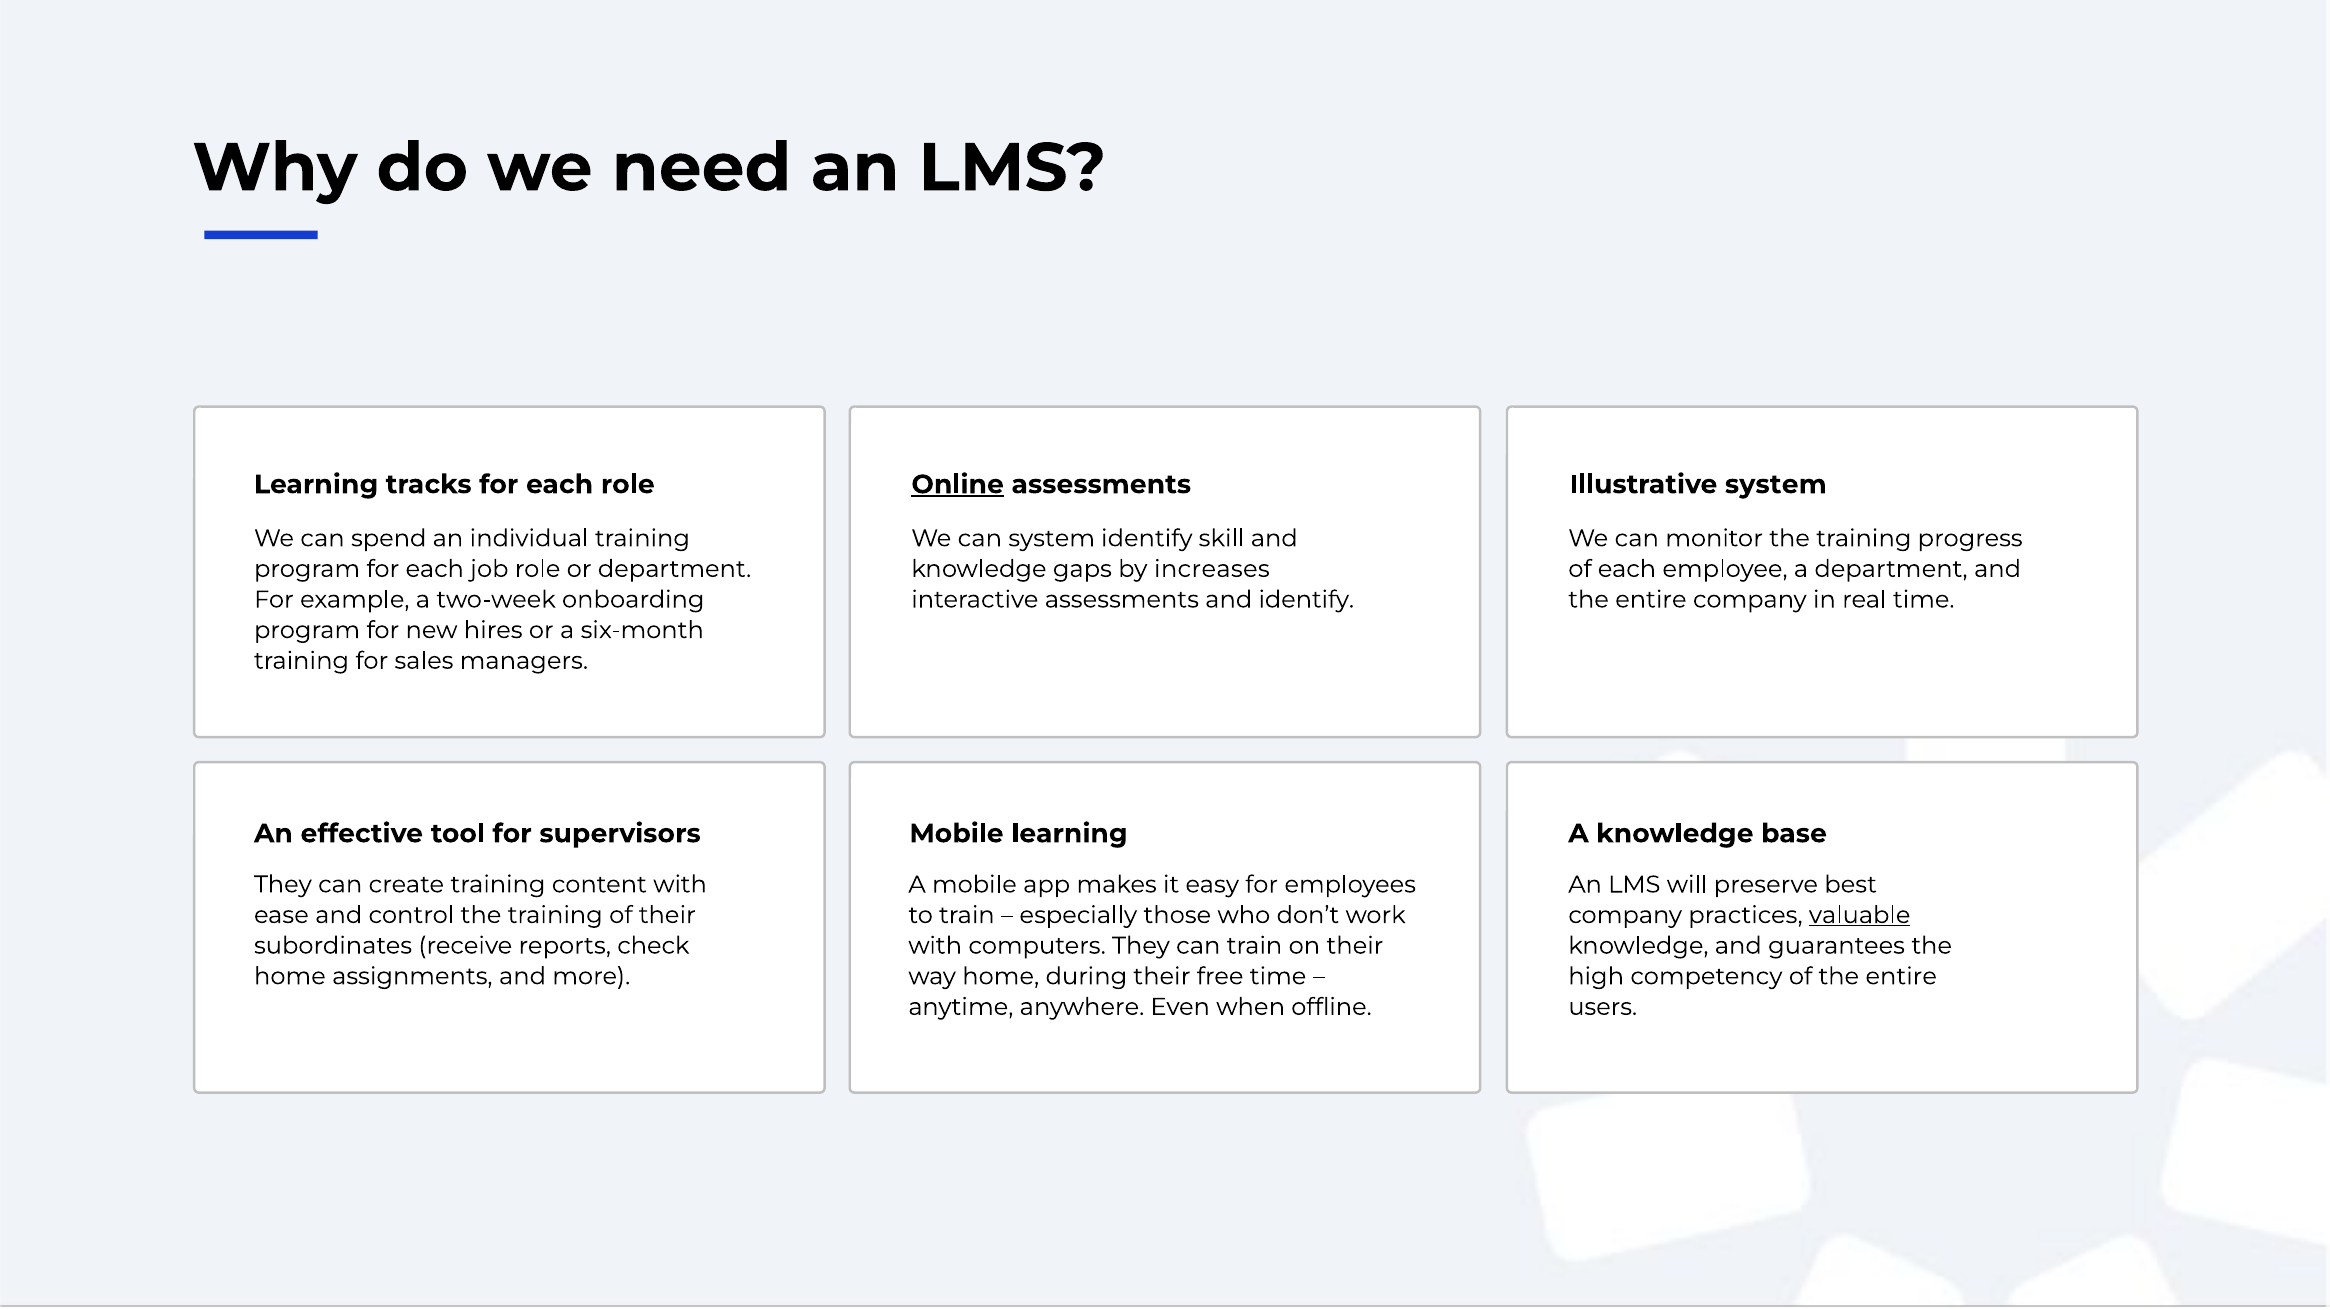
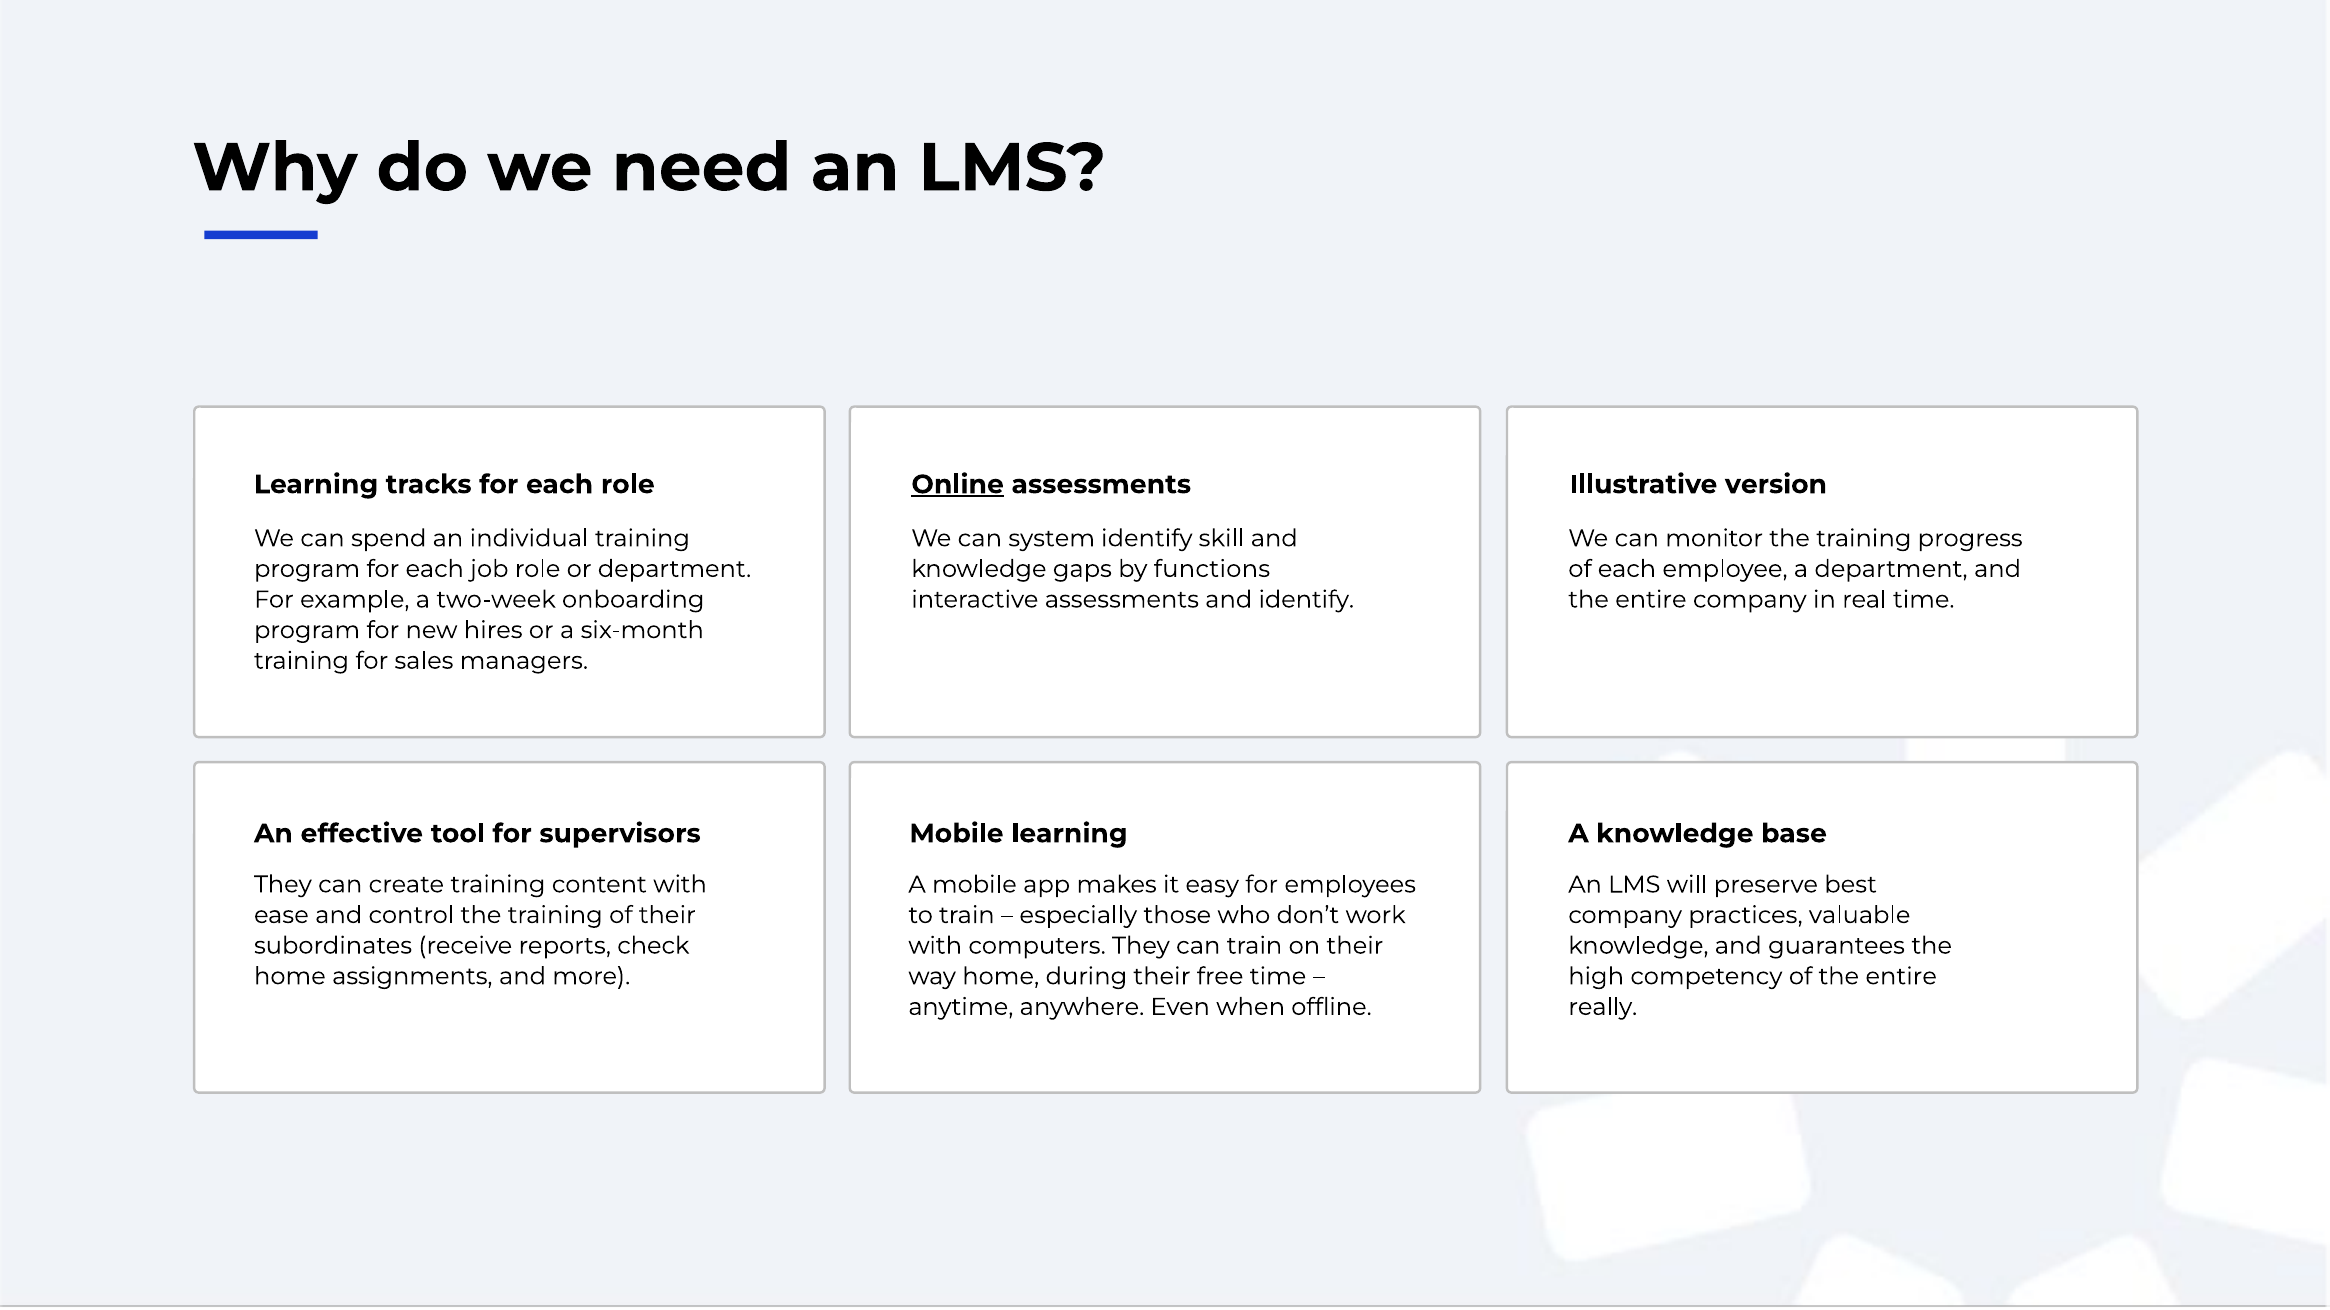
Illustrative system: system -> version (1776, 485)
increases: increases -> functions (1212, 569)
valuable underline: present -> none (1860, 916)
users: users -> really (1603, 1007)
